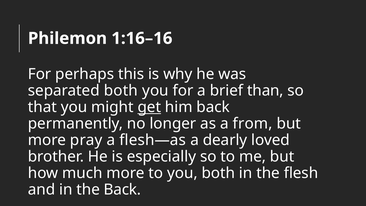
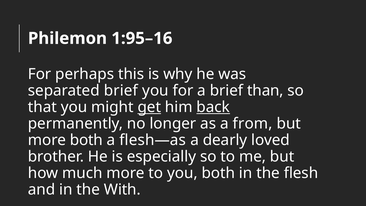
1:16–16: 1:16–16 -> 1:95–16 (142, 38)
separated both: both -> brief (121, 91)
back underline: none -> present (213, 107)
more pray: pray -> both (86, 140)
the Back: Back -> With (122, 189)
